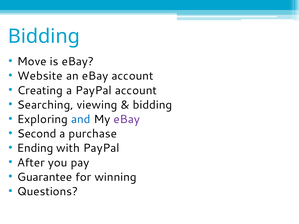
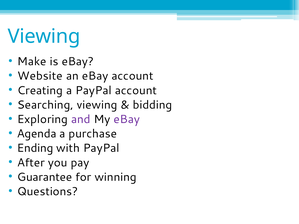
Bidding: Bidding -> Viewing (44, 36)
Move: Move -> Make (32, 62)
and colour: blue -> purple (81, 119)
Second: Second -> Agenda (37, 134)
